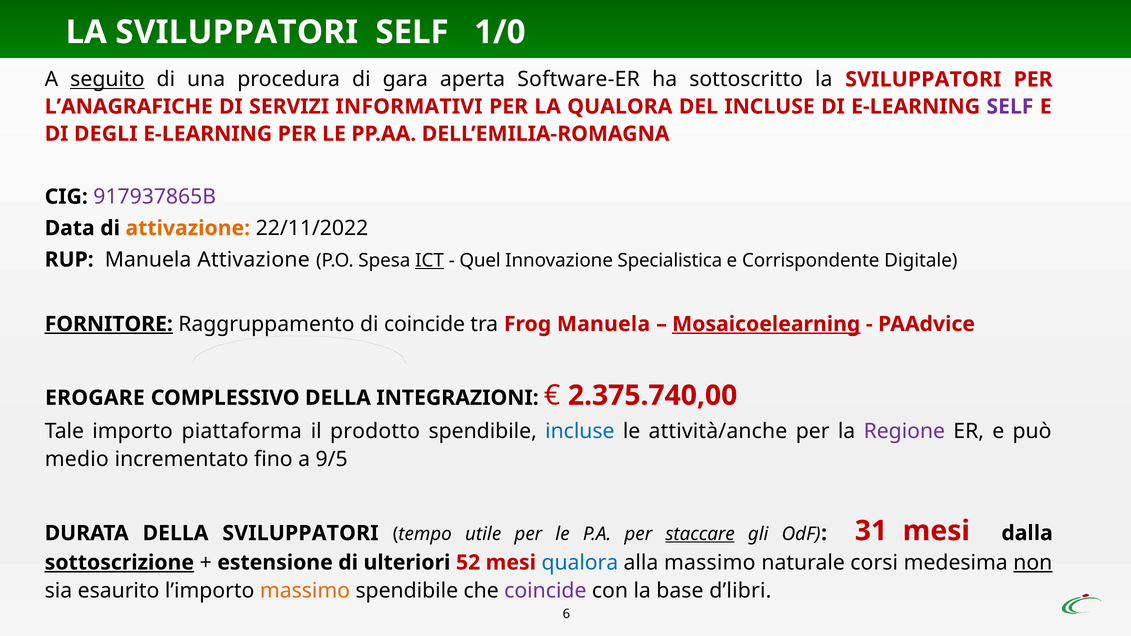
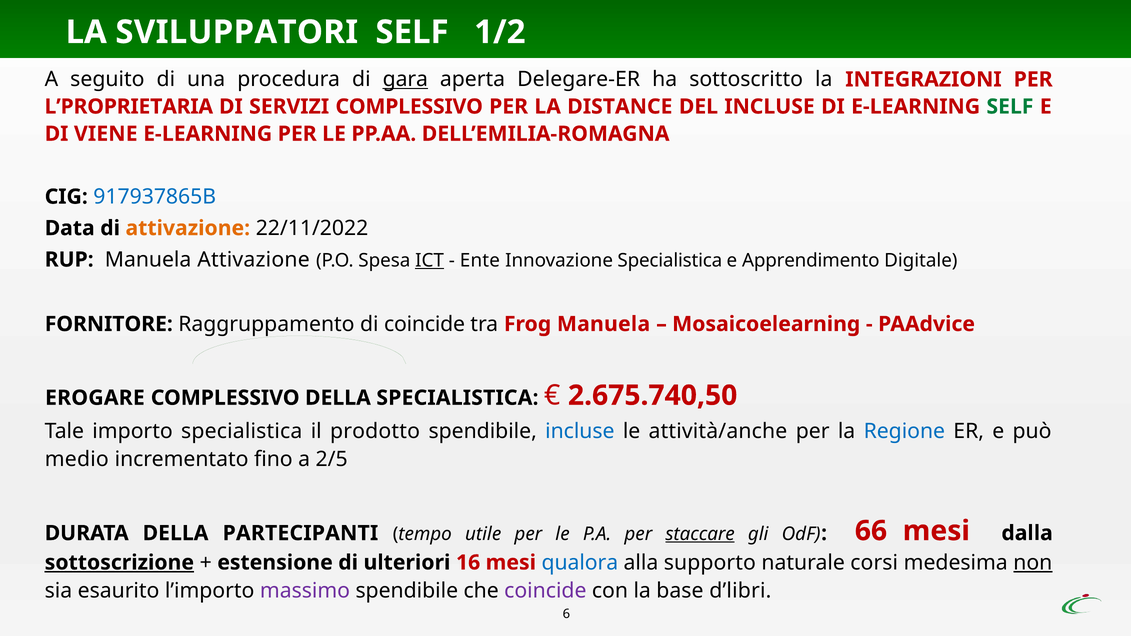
1/0: 1/0 -> 1/2 (500, 32)
seguito underline: present -> none (107, 79)
gara underline: none -> present (405, 79)
Software-ER: Software-ER -> Delegare-ER (579, 79)
sottoscritto la SVILUPPATORI: SVILUPPATORI -> INTEGRAZIONI (923, 79)
L’ANAGRAFICHE: L’ANAGRAFICHE -> L’PROPRIETARIA (129, 107)
SERVIZI INFORMATIVI: INFORMATIVI -> COMPLESSIVO (409, 107)
LA QUALORA: QUALORA -> DISTANCE (620, 107)
SELF colour: purple -> green (1010, 107)
DEGLI: DEGLI -> VIENE (106, 134)
917937865B colour: purple -> blue (155, 197)
Quel: Quel -> Ente (480, 260)
Corrispondente: Corrispondente -> Apprendimento (811, 260)
FORNITORE underline: present -> none (109, 324)
Mosaicoelearning underline: present -> none (766, 324)
DELLA INTEGRAZIONI: INTEGRAZIONI -> SPECIALISTICA (457, 398)
2.375.740,00: 2.375.740,00 -> 2.675.740,50 (653, 396)
importo piattaforma: piattaforma -> specialistica (242, 432)
Regione colour: purple -> blue (904, 432)
9/5: 9/5 -> 2/5 (332, 460)
DELLA SVILUPPATORI: SVILUPPATORI -> PARTECIPANTI (300, 533)
31: 31 -> 66 (871, 531)
52: 52 -> 16 (468, 563)
alla massimo: massimo -> supporto (710, 563)
massimo colour: orange -> purple (305, 591)
